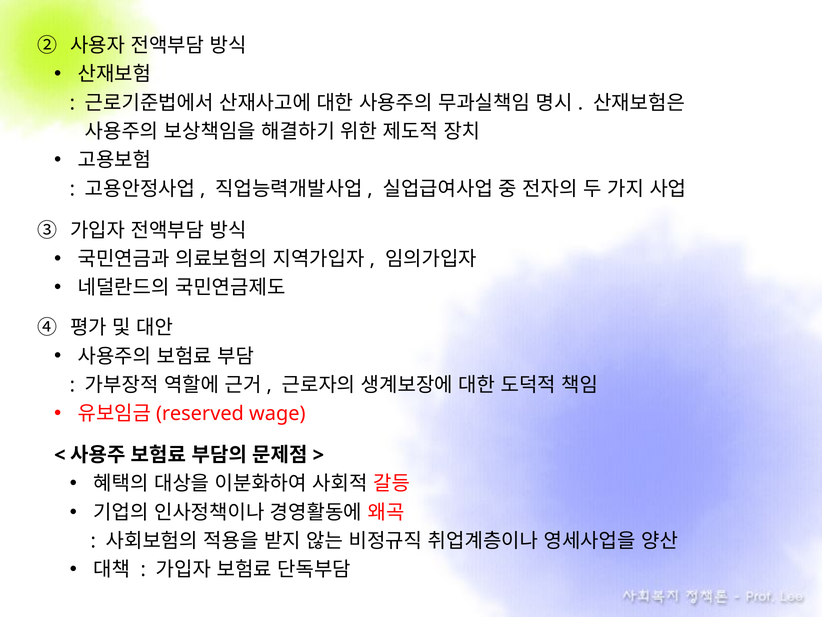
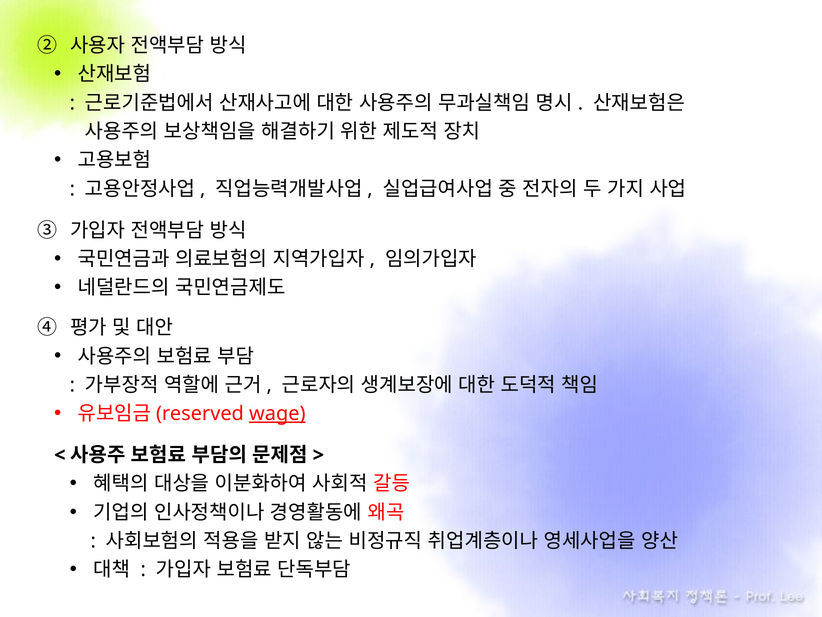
wage underline: none -> present (277, 413)
